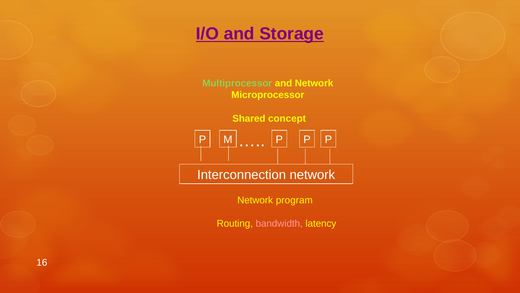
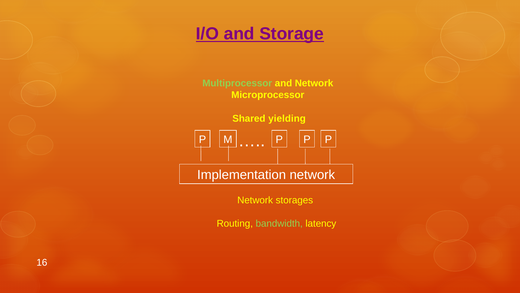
concept: concept -> yielding (287, 118)
Interconnection: Interconnection -> Implementation (242, 175)
program: program -> storages (294, 200)
bandwidth colour: pink -> light green (279, 223)
